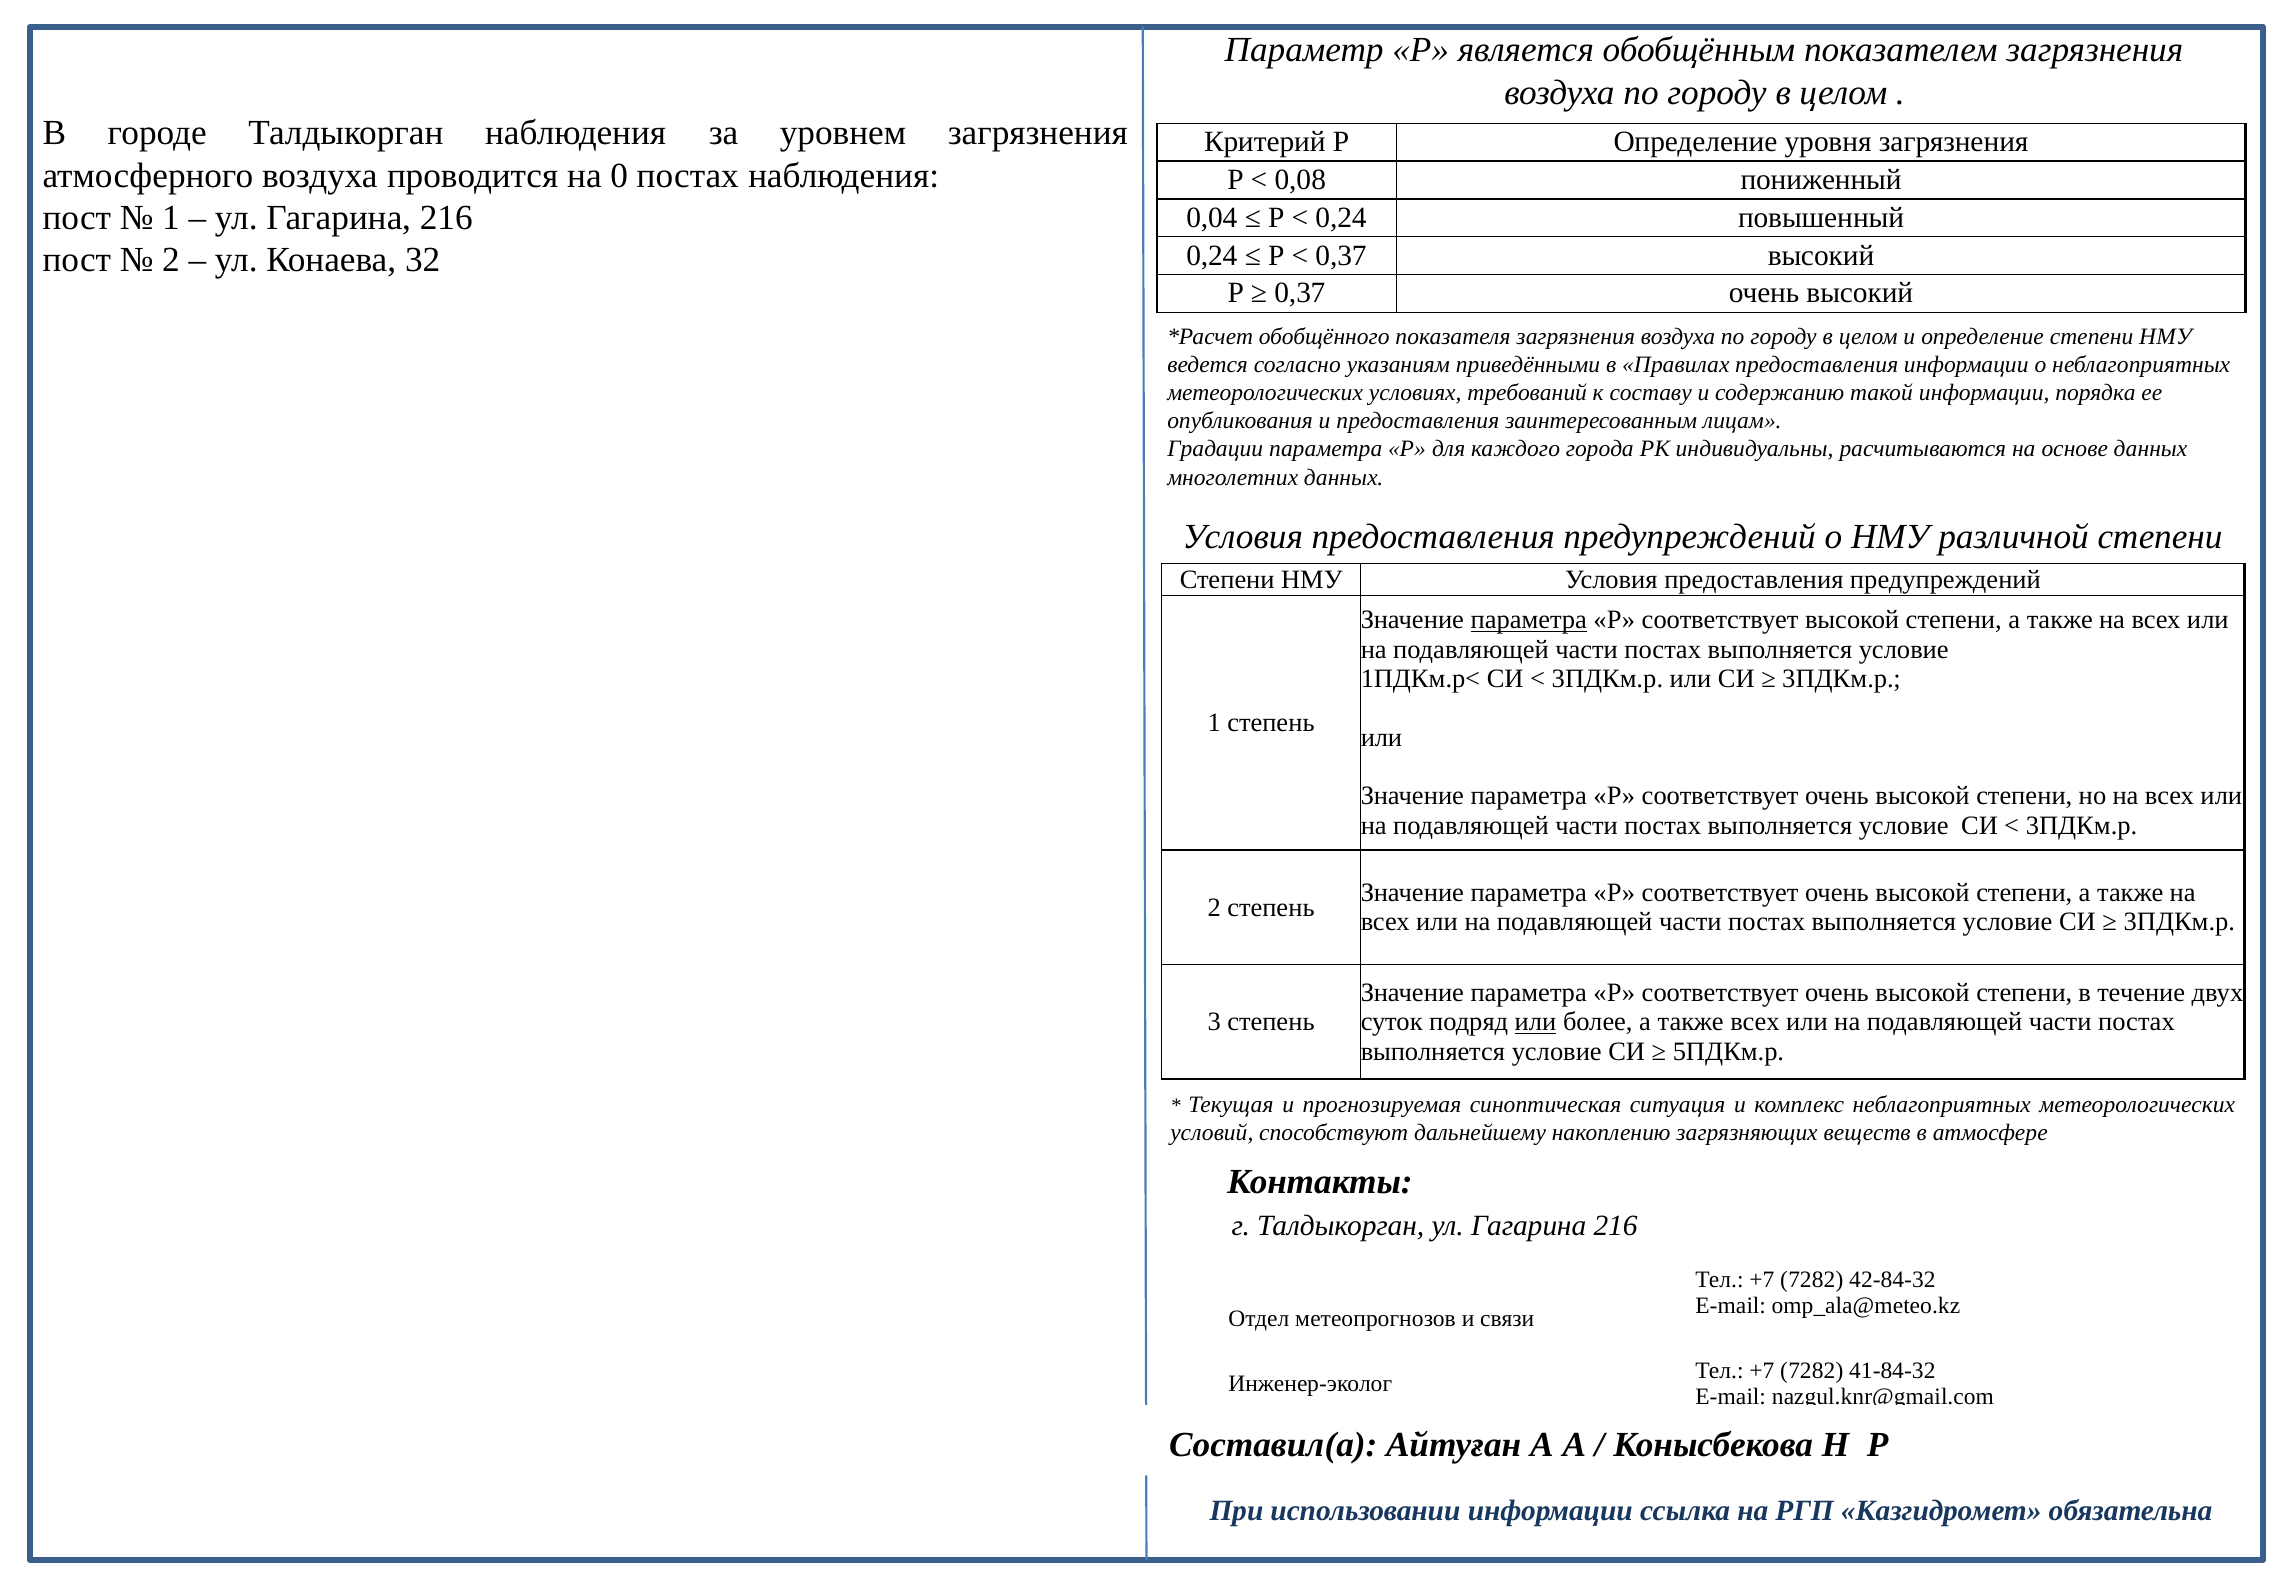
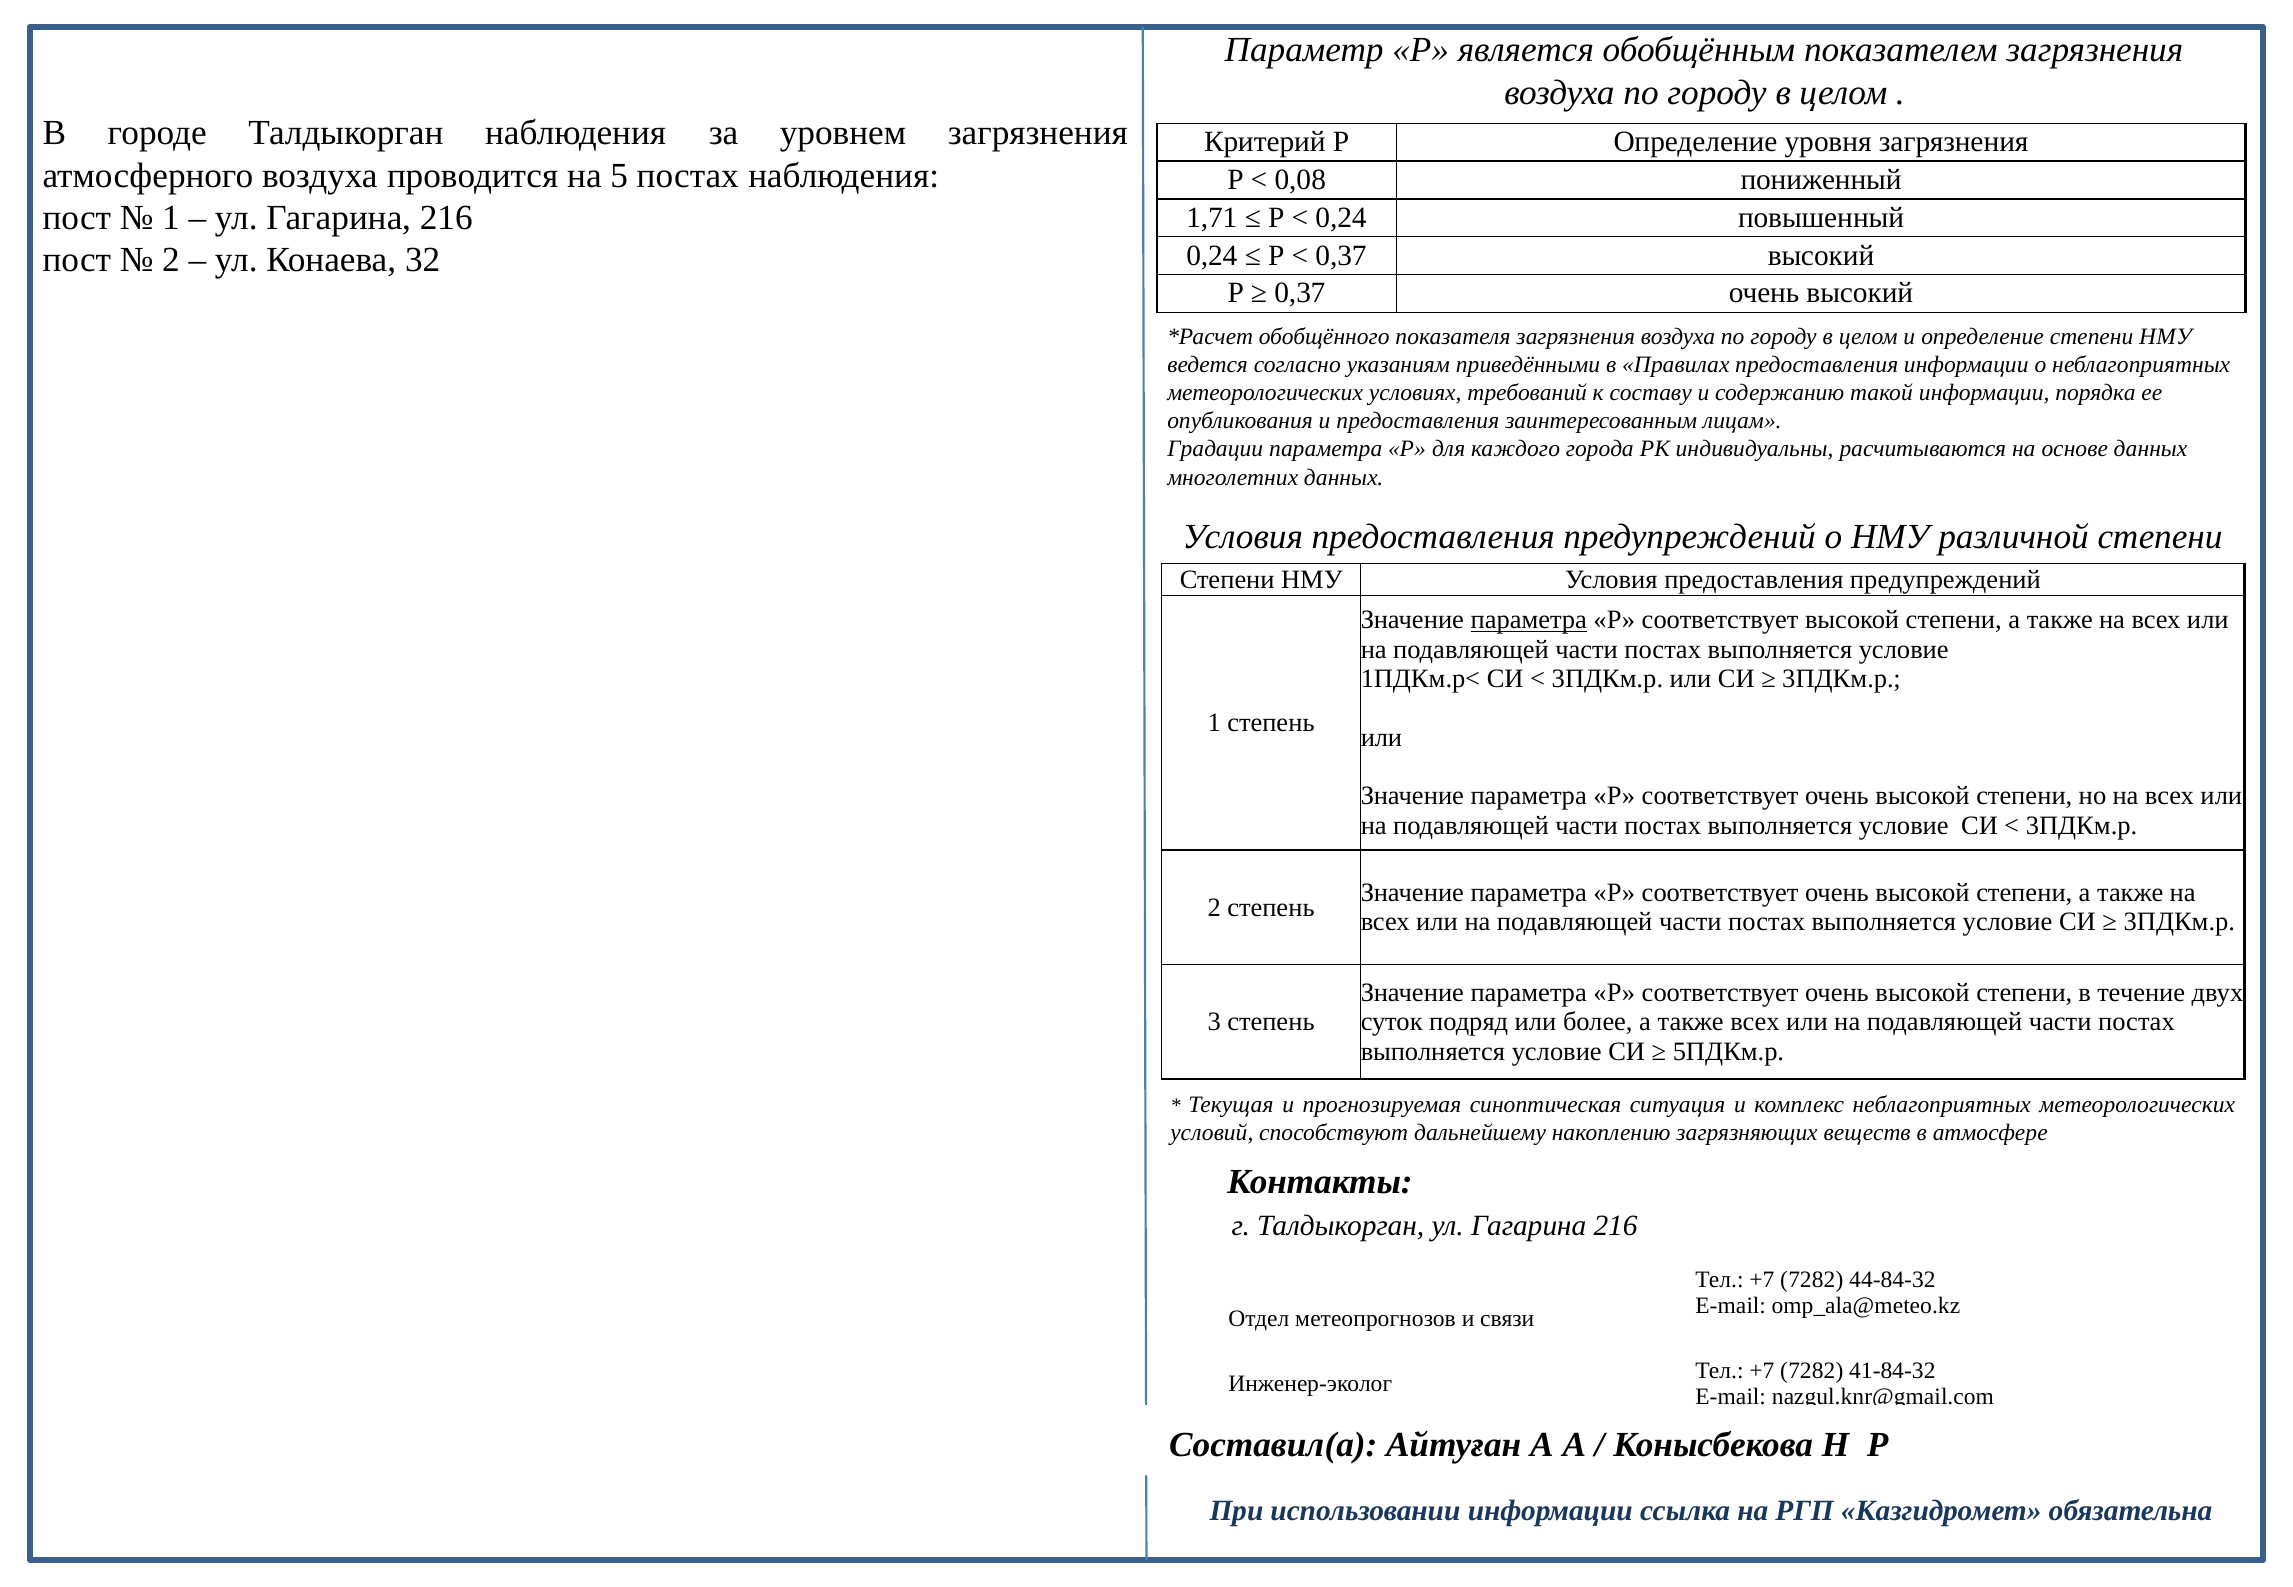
0: 0 -> 5 (619, 176)
0,04: 0,04 -> 1,71 (1212, 218)
или underline: present -> none (1536, 1022)
42-84-32: 42-84-32 -> 44-84-32 (1892, 1280)
